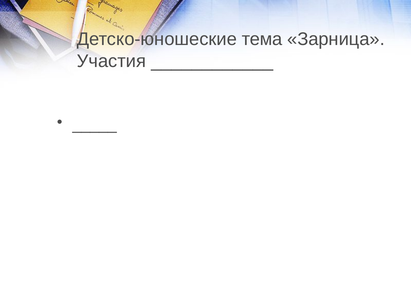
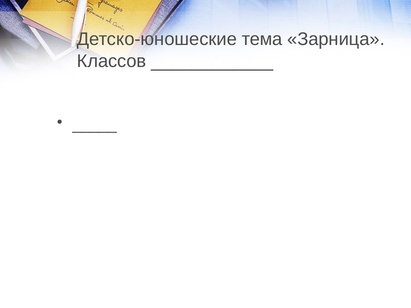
Участия: Участия -> Классов (112, 61)
